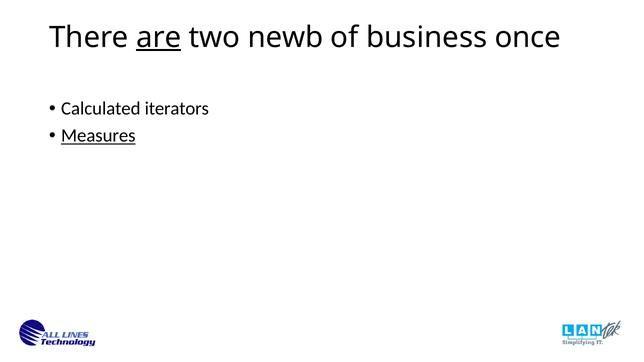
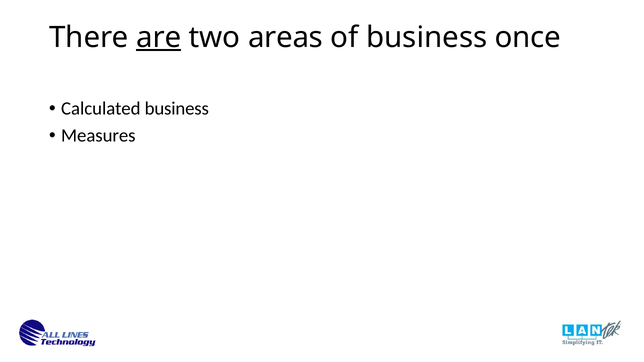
newb: newb -> areas (286, 37)
Calculated iterators: iterators -> business (177, 109)
Measures underline: present -> none (98, 136)
